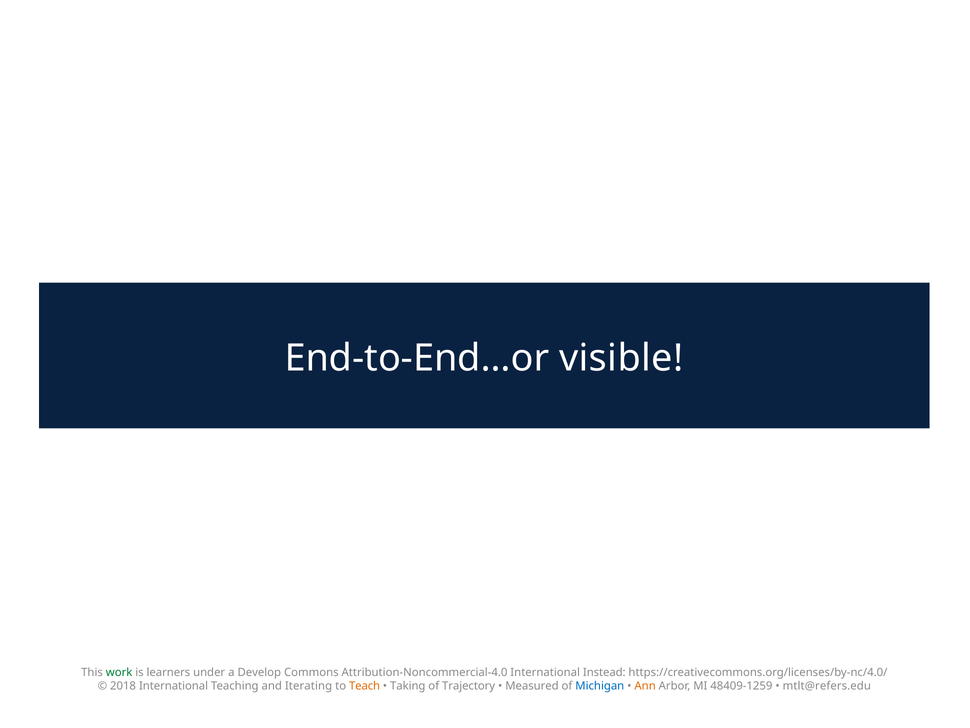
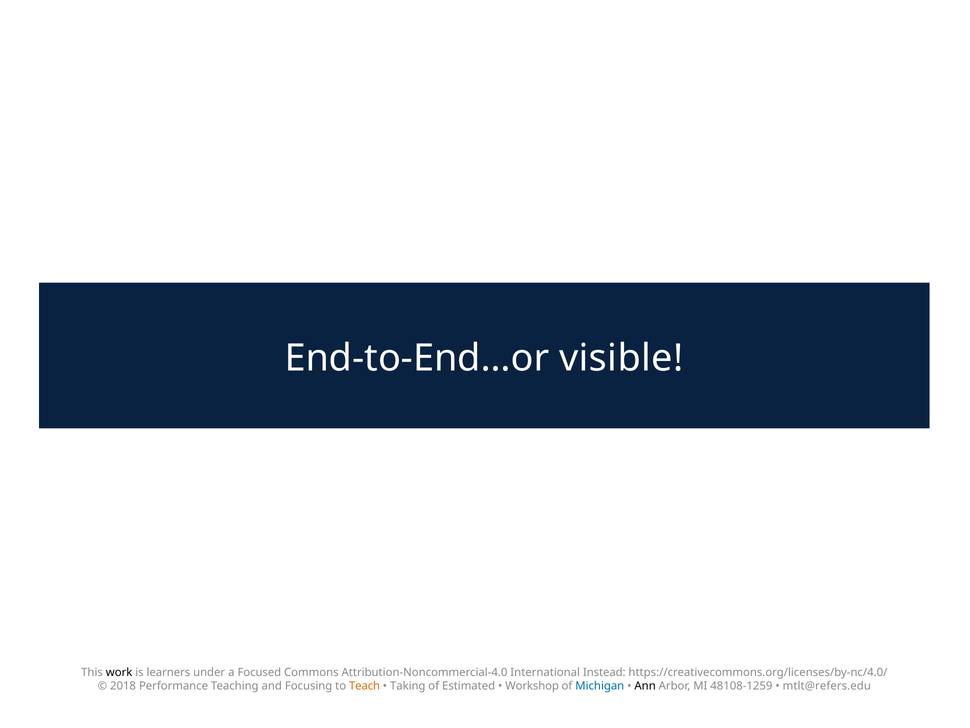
work colour: green -> black (119, 672)
Develop: Develop -> Focused (259, 672)
2018 International: International -> Performance (174, 686)
Iterating: Iterating -> Focusing (309, 686)
Trajectory: Trajectory -> Estimated (469, 686)
Measured: Measured -> Workshop (532, 686)
Ann colour: orange -> black (645, 686)
48409-1259: 48409-1259 -> 48108-1259 (741, 686)
